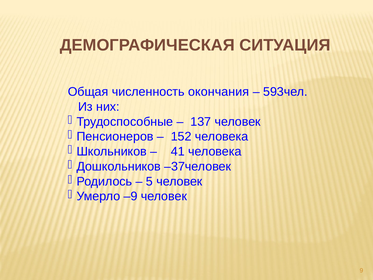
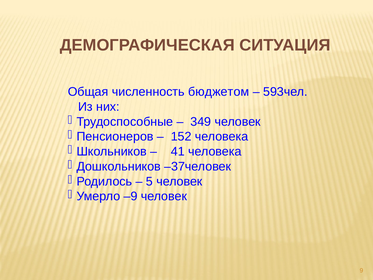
окончания: окончания -> бюджетом (219, 92)
137: 137 -> 349 (201, 122)
